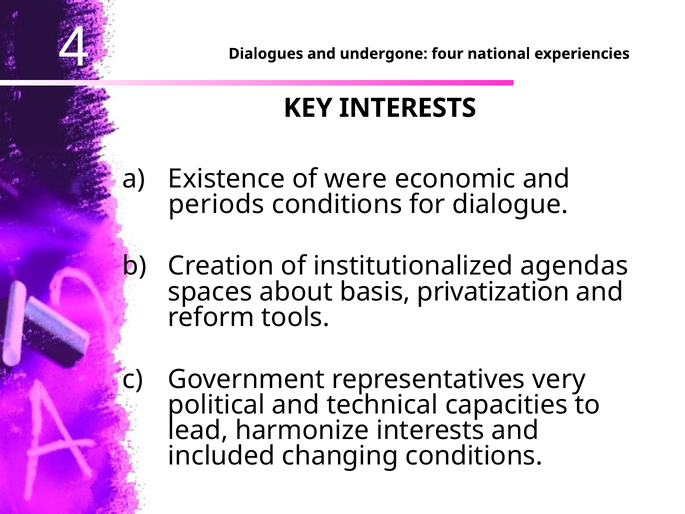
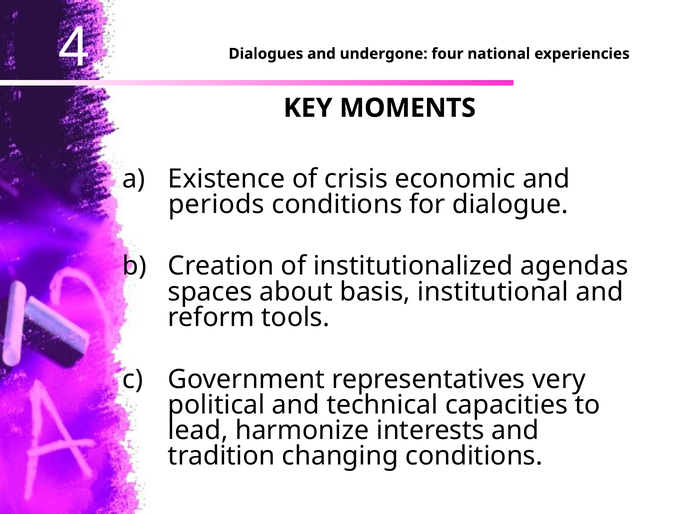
KEY INTERESTS: INTERESTS -> MOMENTS (408, 108)
were: were -> crisis (356, 179)
privatization: privatization -> institutional (493, 292)
included: included -> tradition (222, 456)
